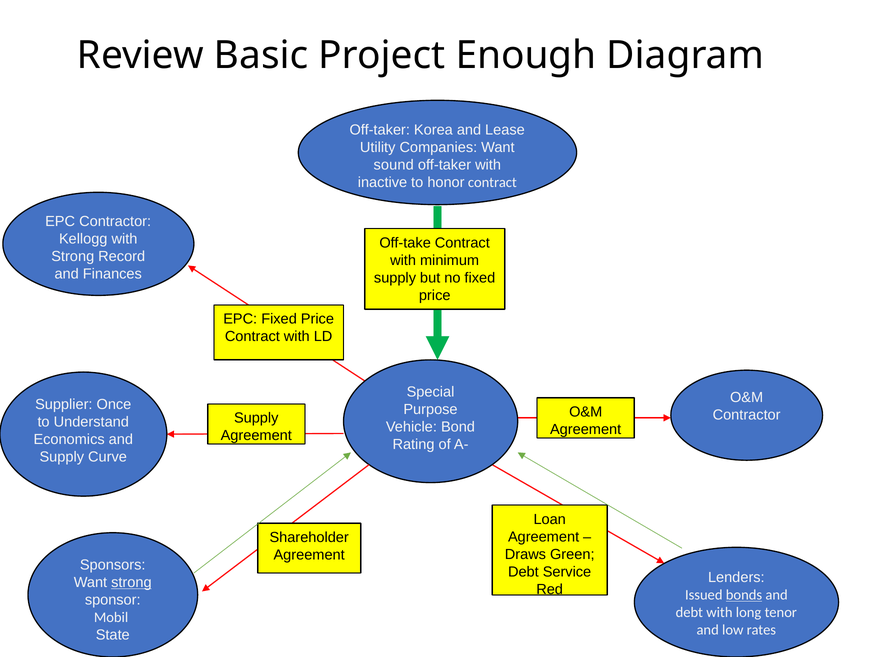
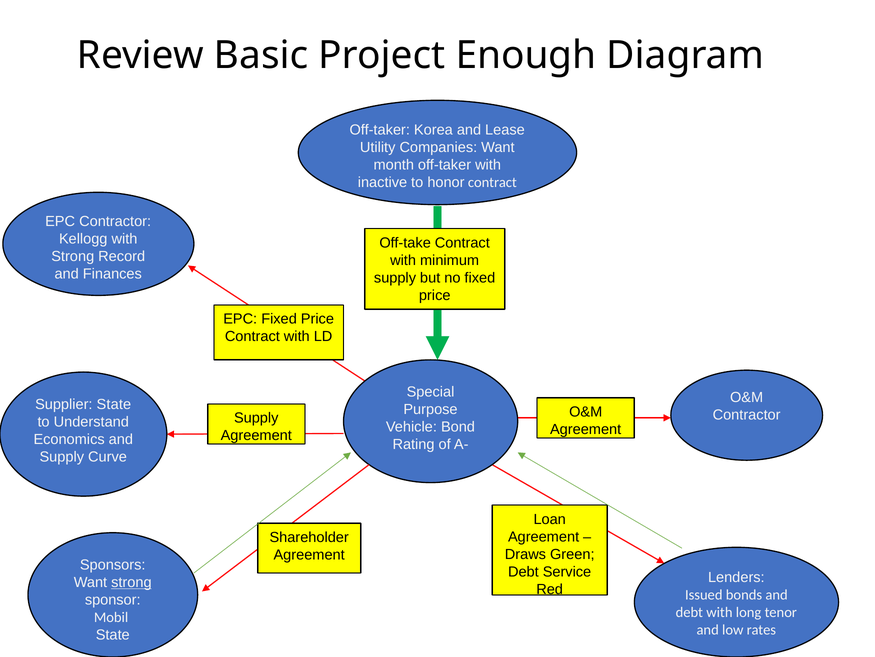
sound: sound -> month (394, 165)
Supplier Once: Once -> State (114, 404)
bonds underline: present -> none (744, 594)
